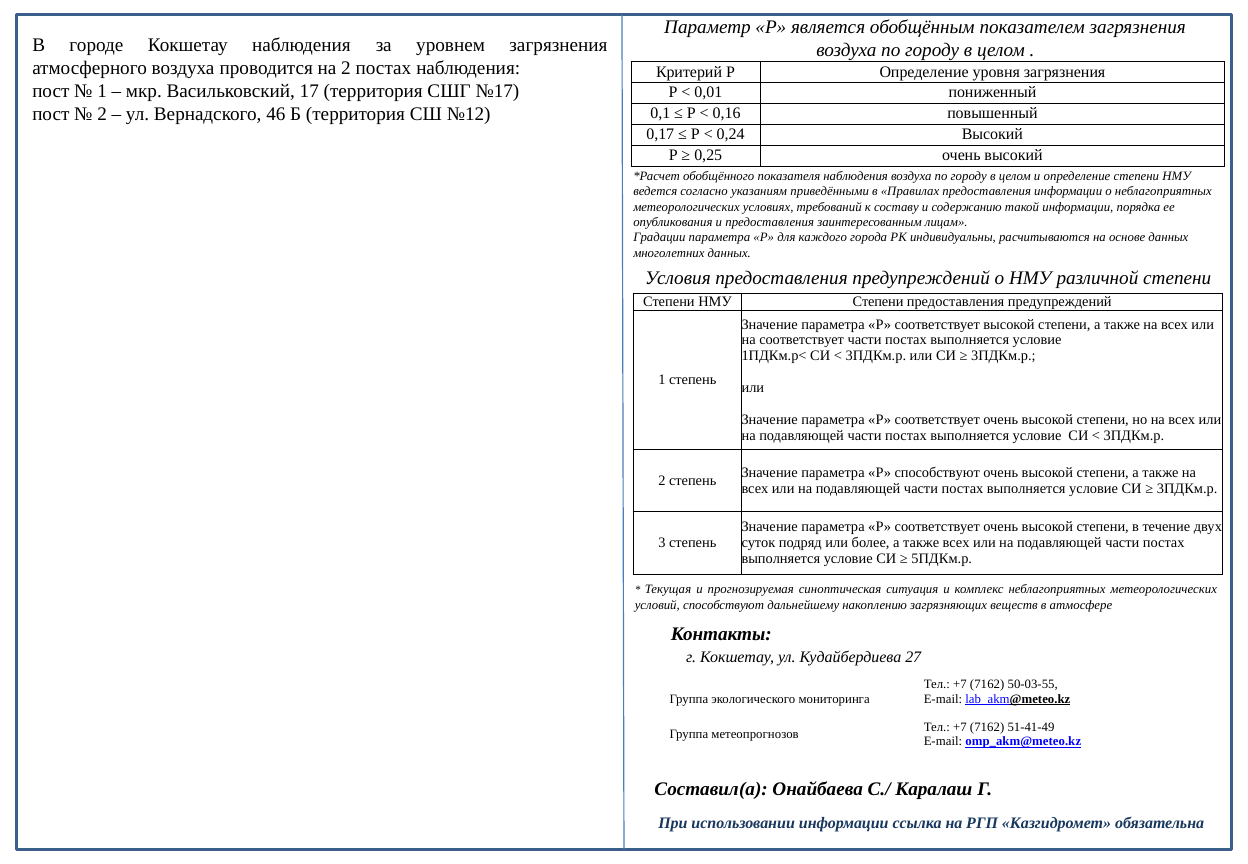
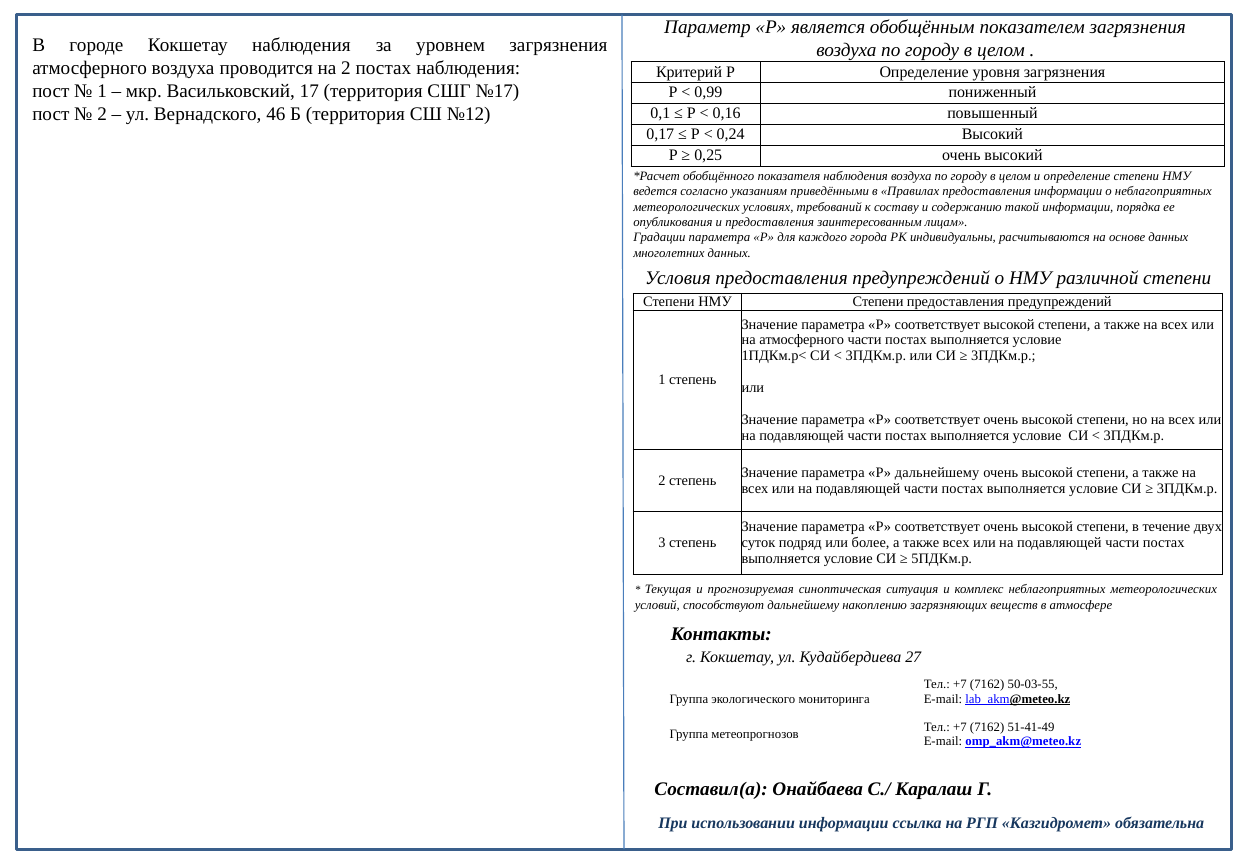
0,01: 0,01 -> 0,99 (708, 93)
на соответствует: соответствует -> атмосферного (802, 340)
Р способствуют: способствуют -> дальнейшему (937, 473)
